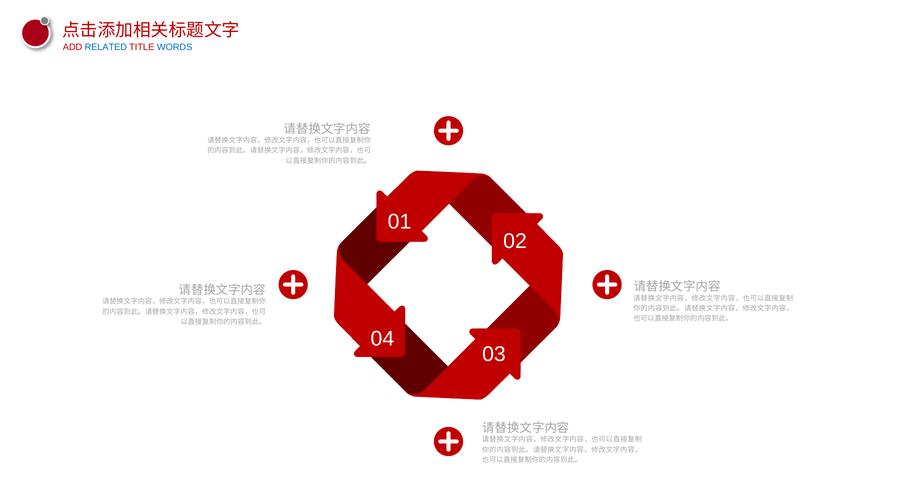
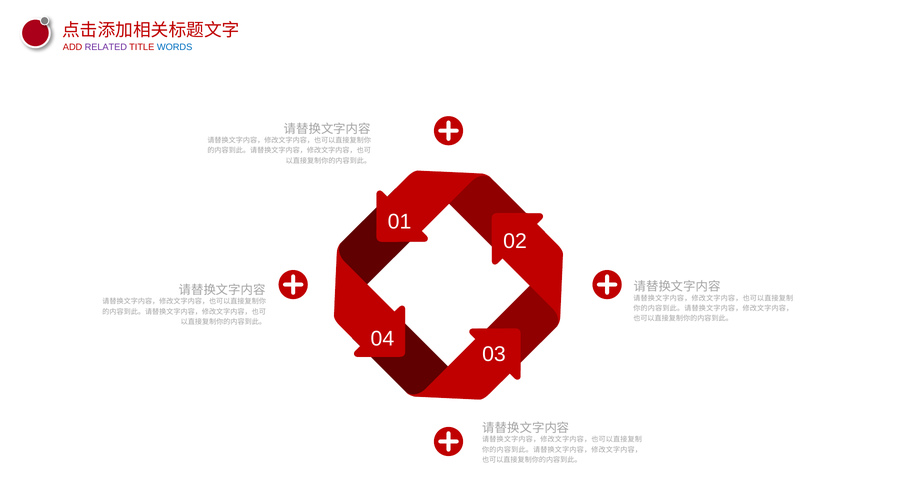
RELATED colour: blue -> purple (106, 47)
